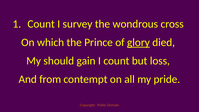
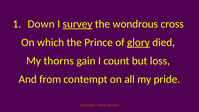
Count: Count -> Down (41, 24)
survey underline: none -> present (78, 24)
should: should -> thorns (59, 61)
